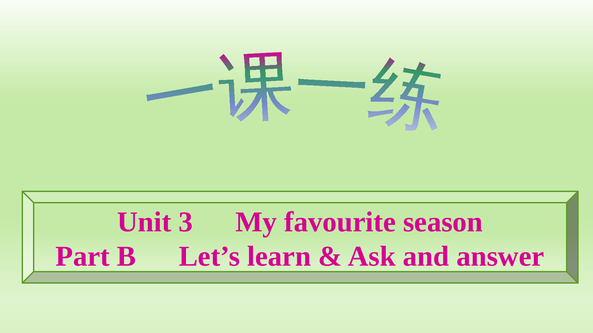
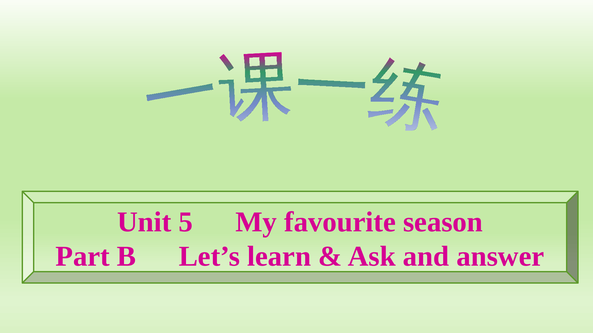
3: 3 -> 5 (186, 222)
